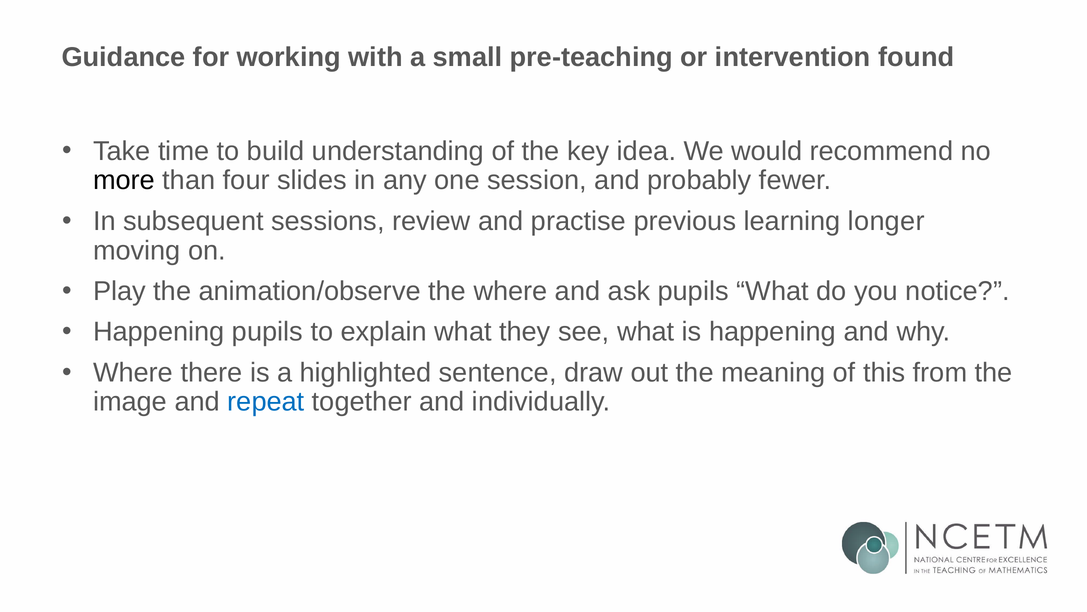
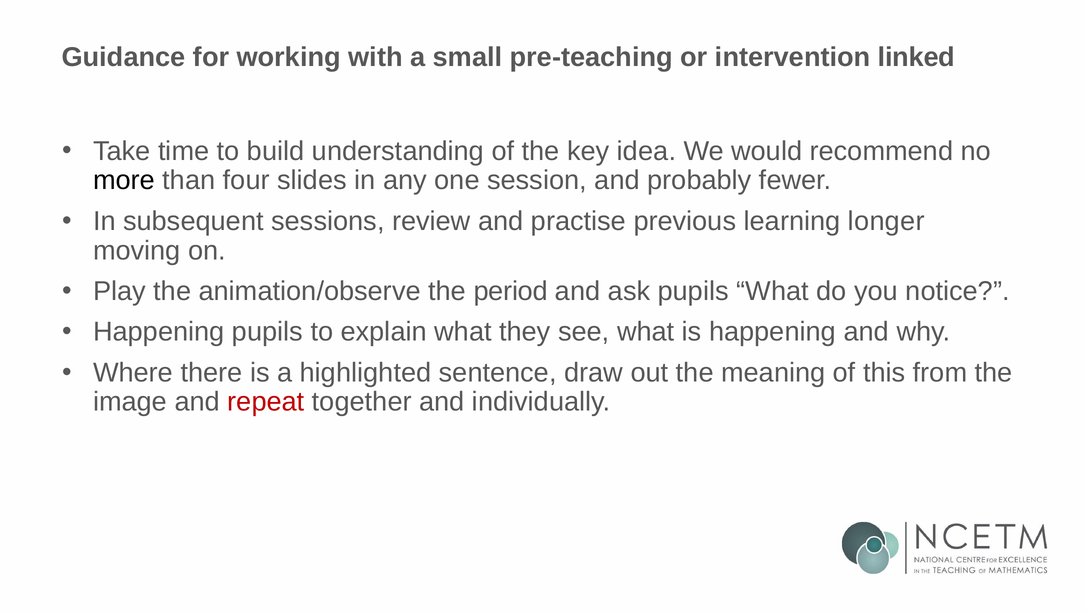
found: found -> linked (917, 57)
the where: where -> period (511, 291)
repeat colour: blue -> red (266, 402)
